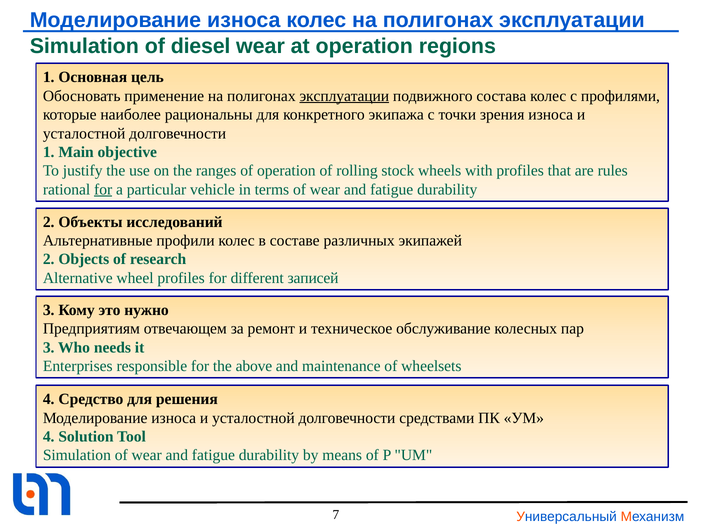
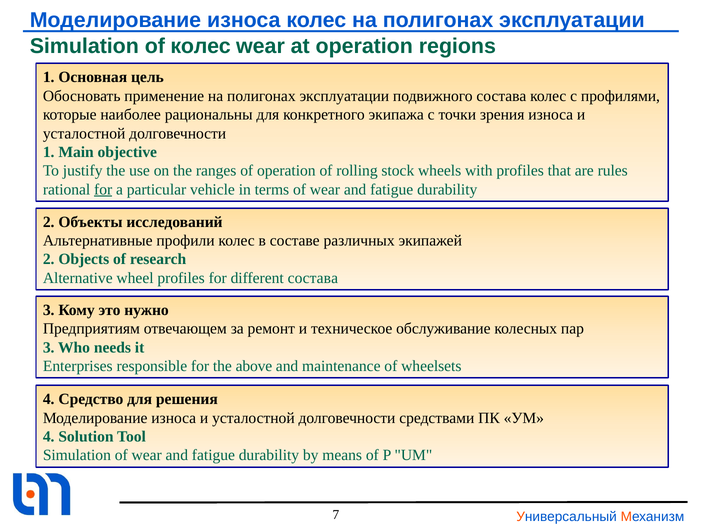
of diesel: diesel -> колес (201, 46)
эксплуатации underline: present -> none (344, 96)
different записей: записей -> состава (313, 278)
